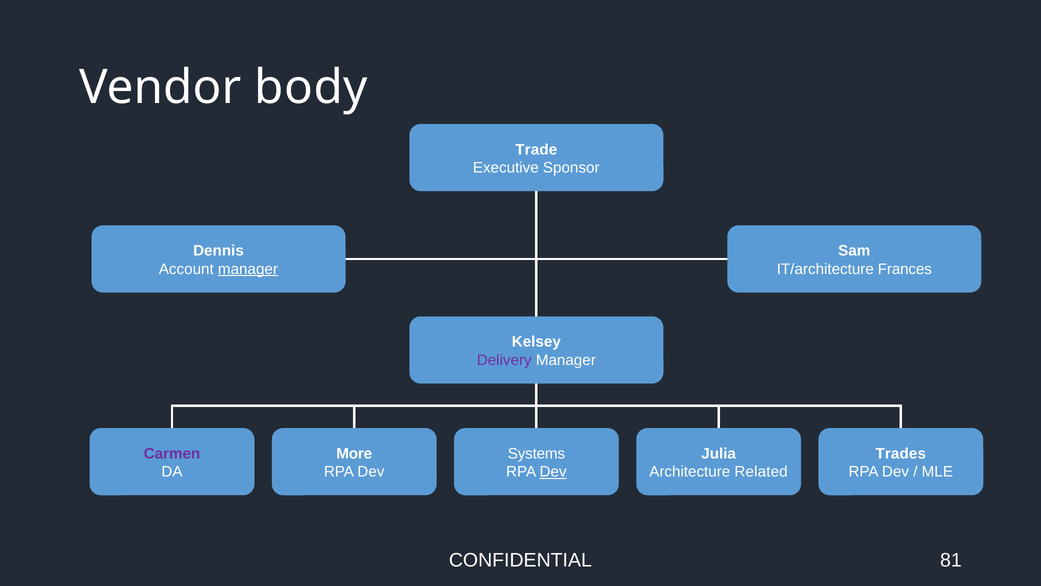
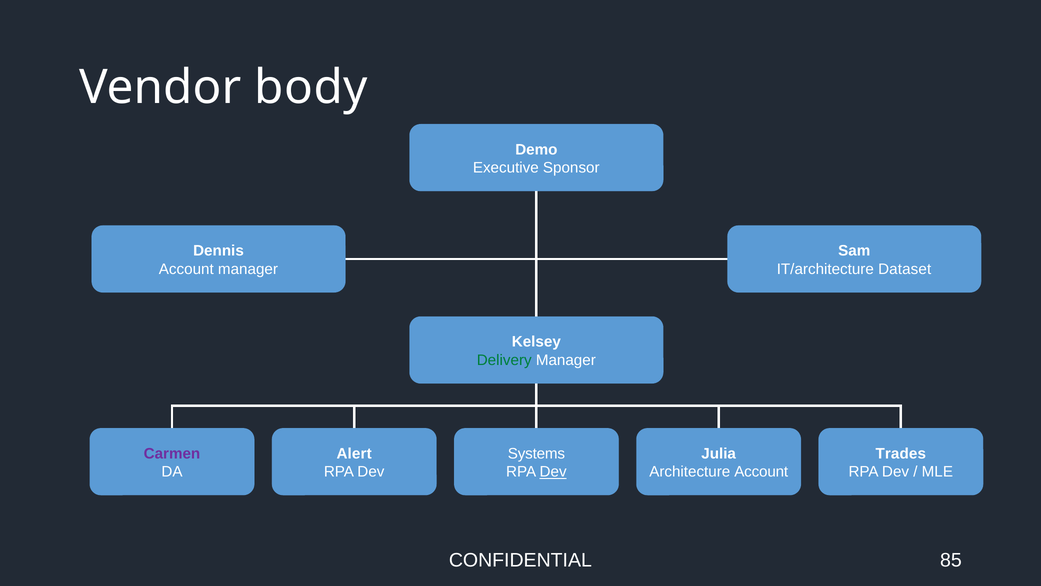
Trade: Trade -> Demo (536, 149)
manager underline: present -> none (248, 269)
Frances: Frances -> Dataset (905, 269)
Delivery colour: purple -> green (504, 360)
More: More -> Alert (354, 453)
Architecture Related: Related -> Account (761, 471)
81: 81 -> 85 (951, 560)
